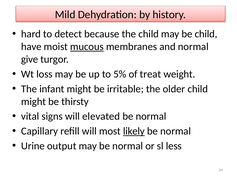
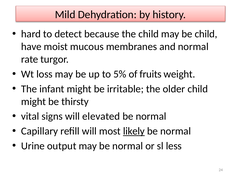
mucous underline: present -> none (87, 47)
give: give -> rate (30, 59)
treat: treat -> fruits (151, 74)
